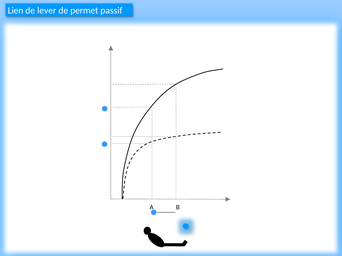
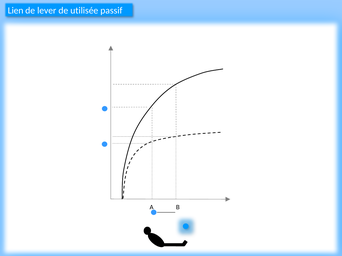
permet: permet -> utilisée (84, 11)
